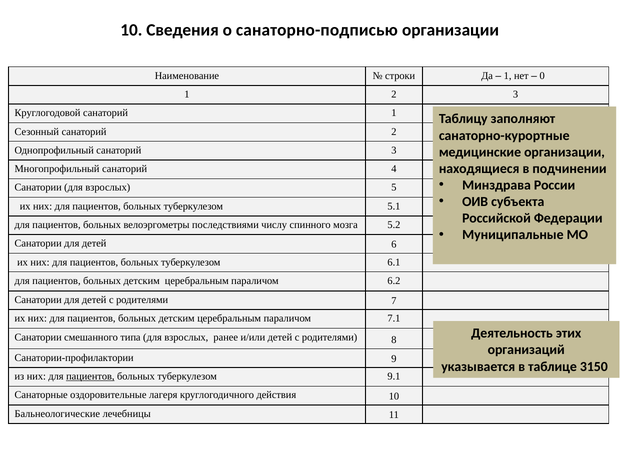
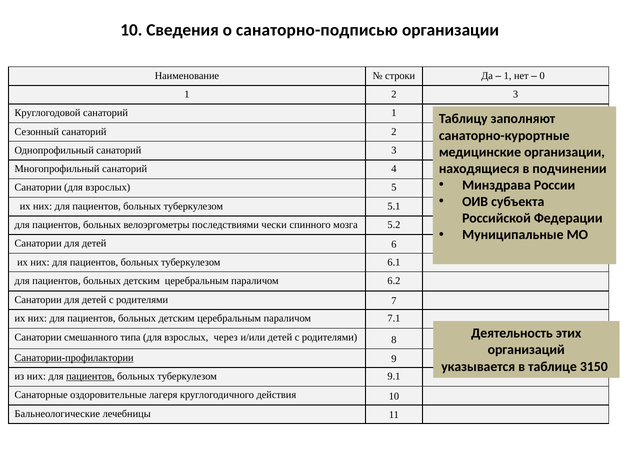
числу: числу -> чески (274, 225)
ранее: ранее -> через (226, 337)
Санатории-профилактории underline: none -> present (74, 358)
